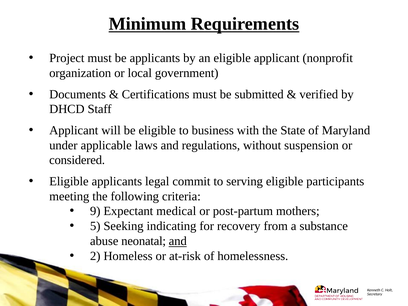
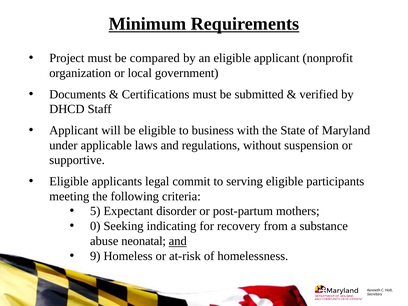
be applicants: applicants -> compared (155, 58)
considered: considered -> supportive (77, 160)
9: 9 -> 5 (95, 211)
medical: medical -> disorder (176, 211)
5: 5 -> 0 (95, 226)
2: 2 -> 9 (95, 256)
